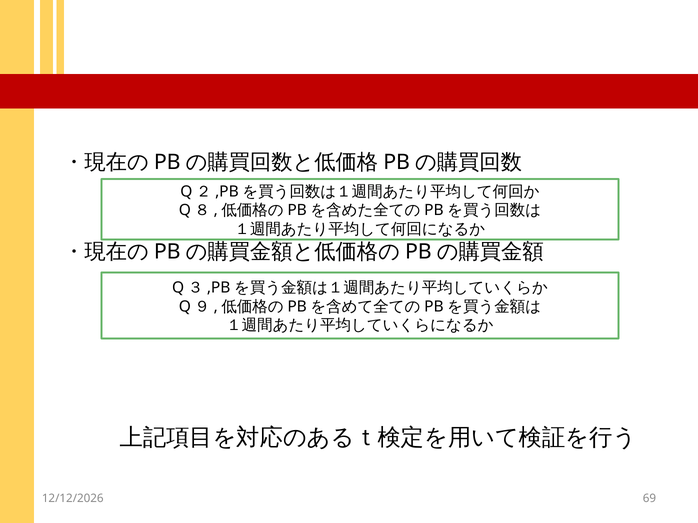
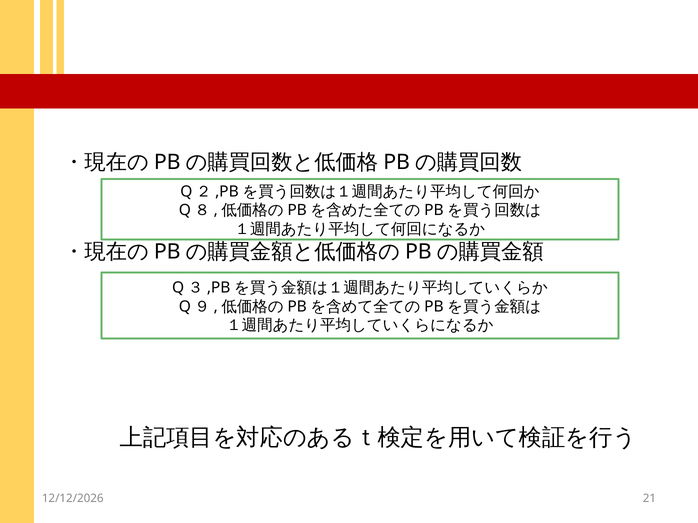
69: 69 -> 21 (649, 499)
